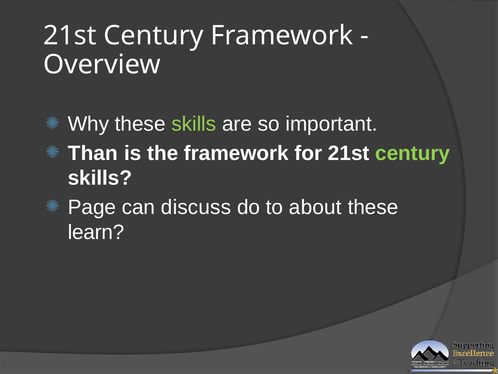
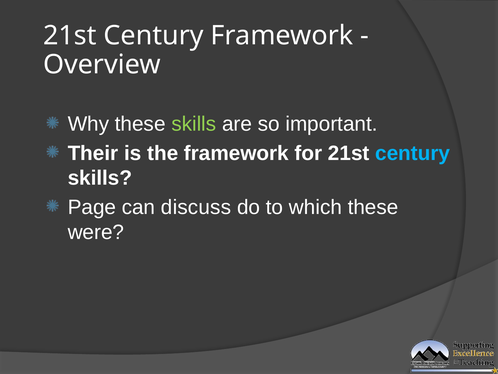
Than: Than -> Their (93, 153)
century colour: light green -> light blue (413, 153)
about: about -> which (315, 207)
learn: learn -> were (96, 232)
